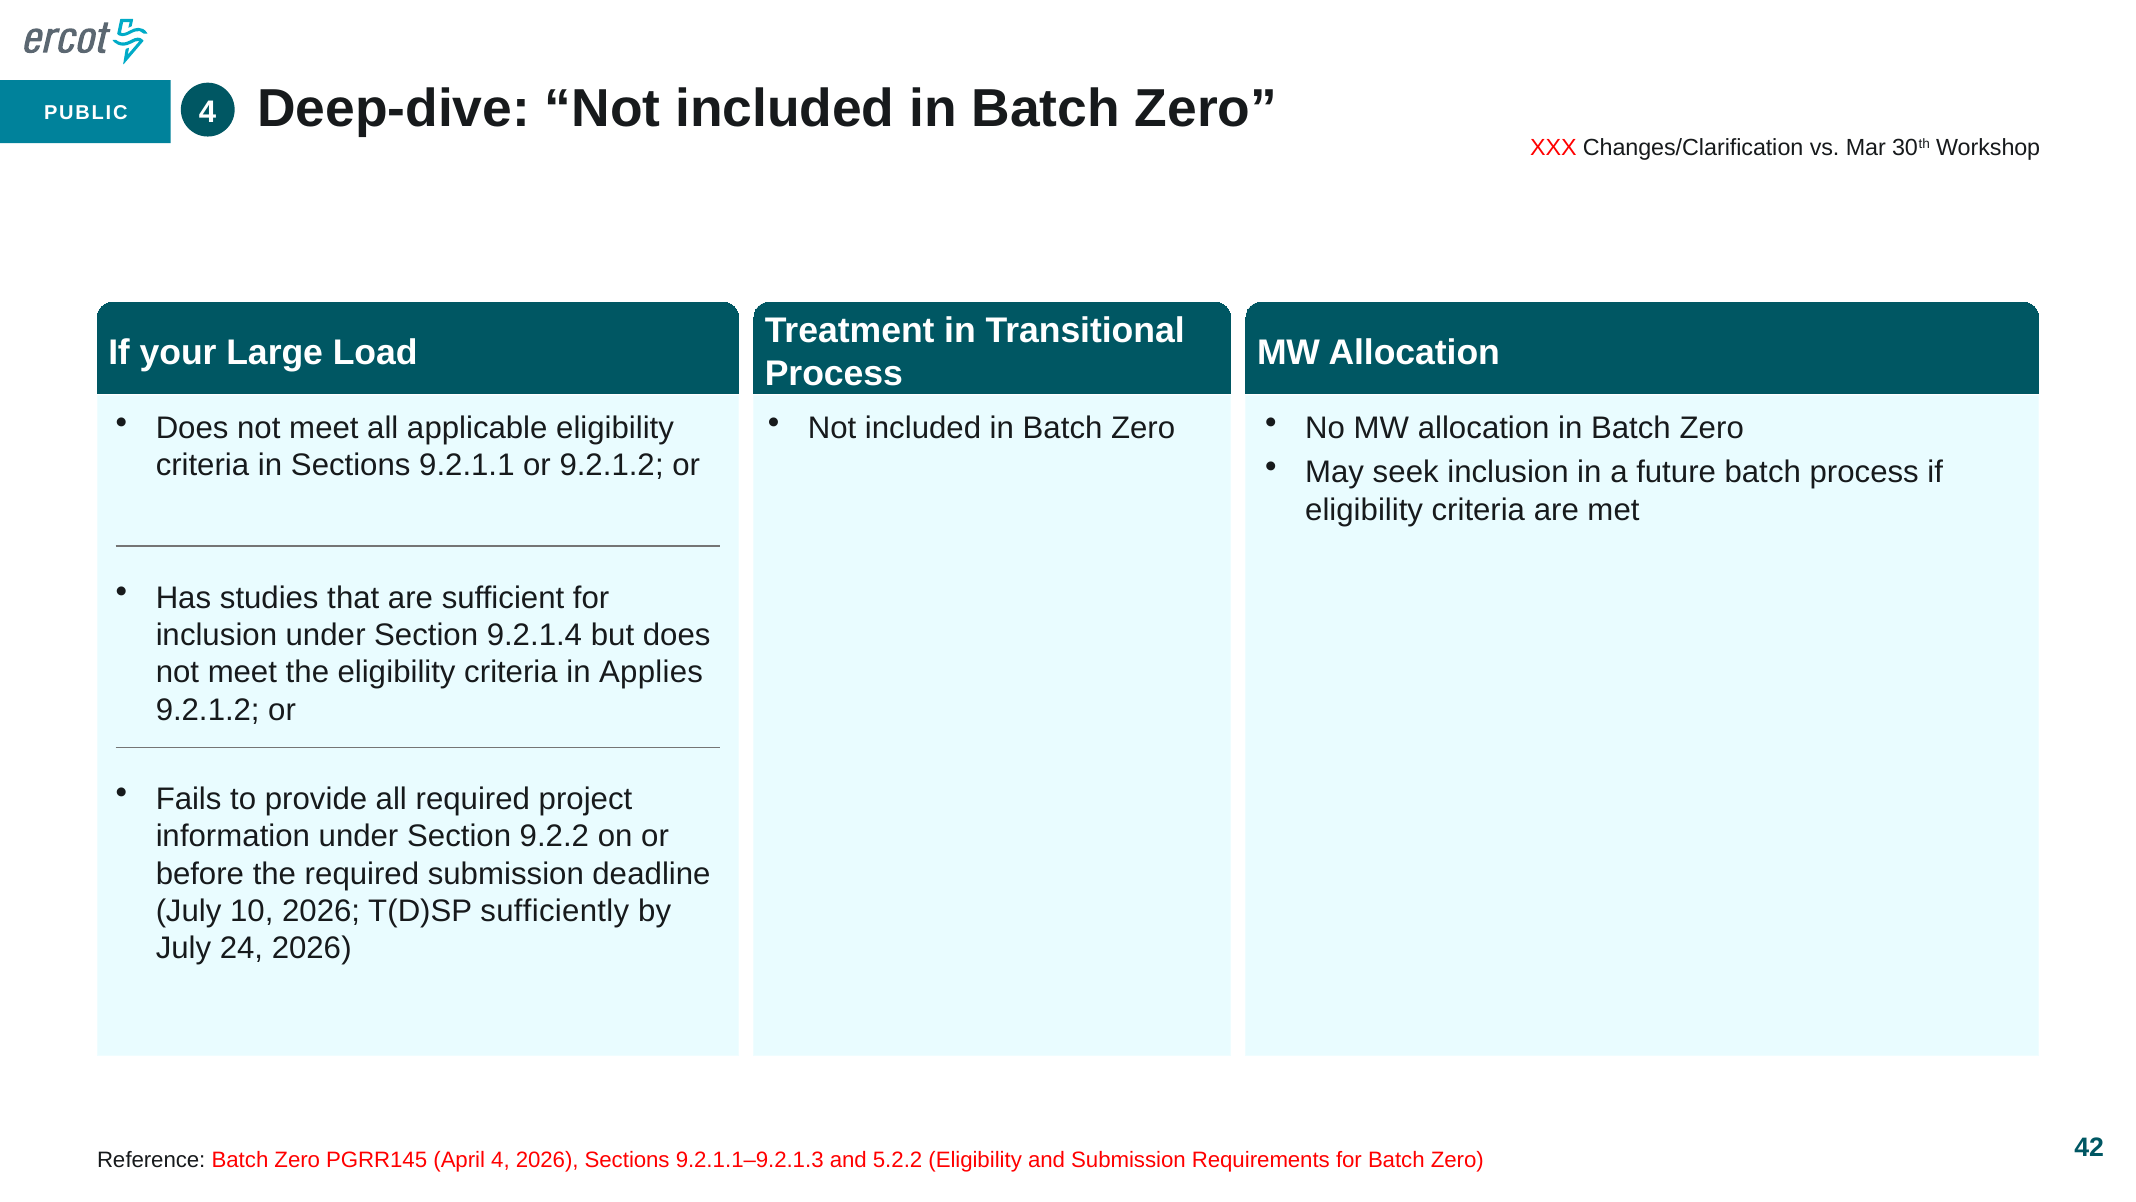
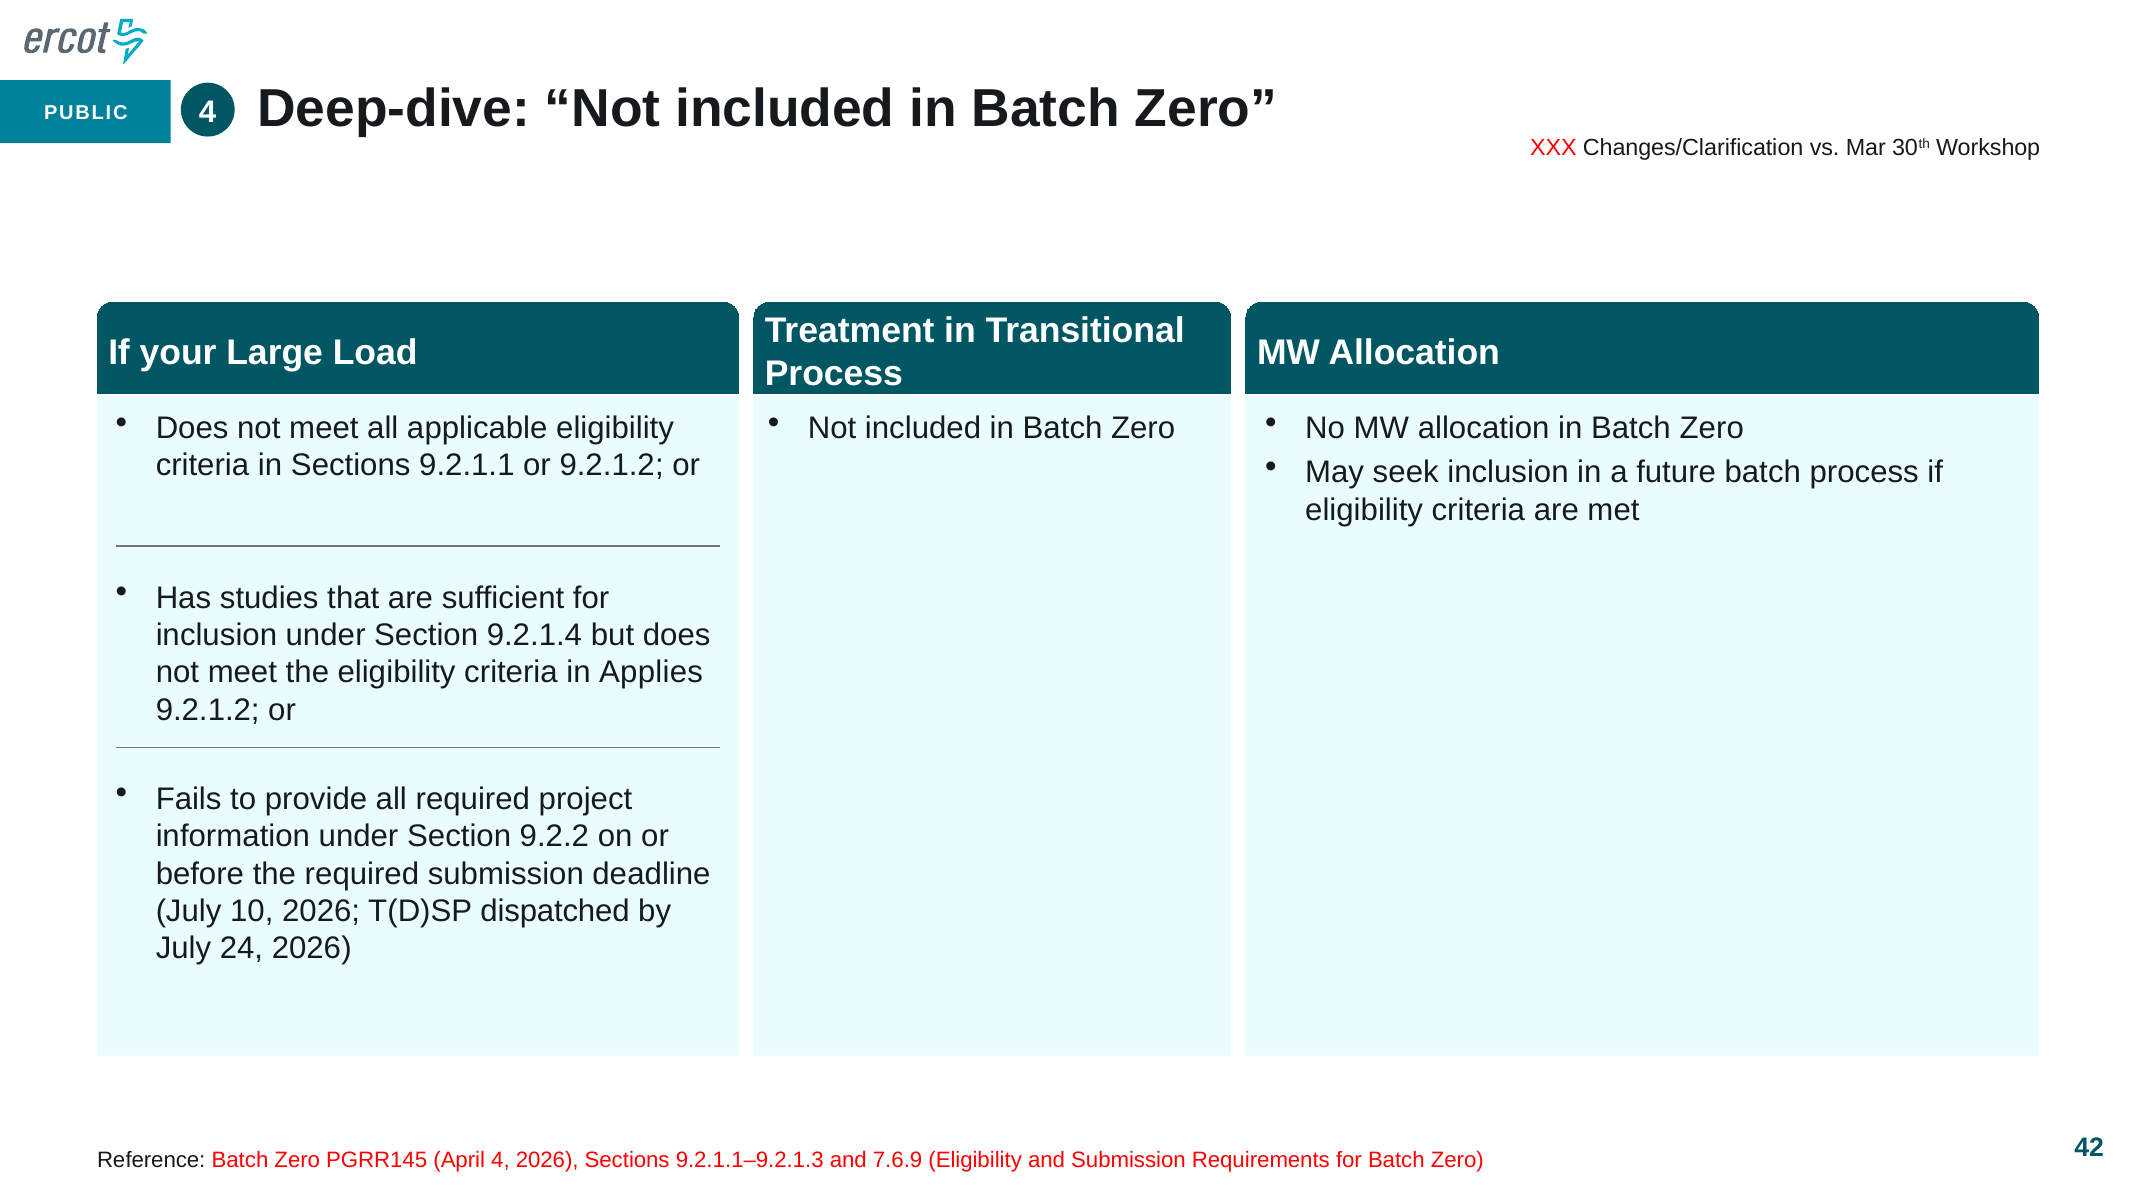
sufficiently: sufficiently -> dispatched (555, 911)
5.2.2: 5.2.2 -> 7.6.9 (898, 1160)
